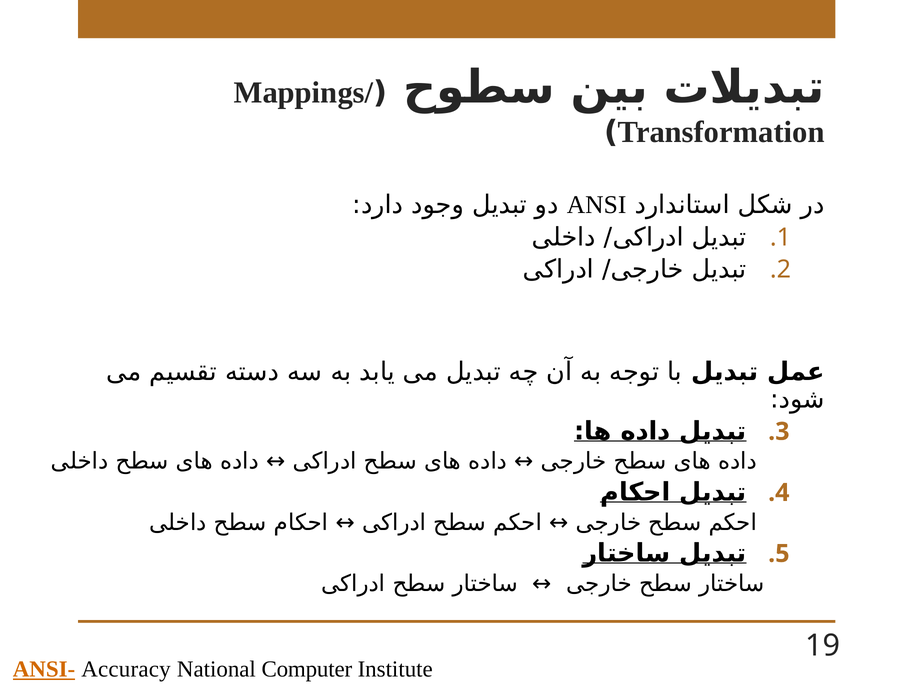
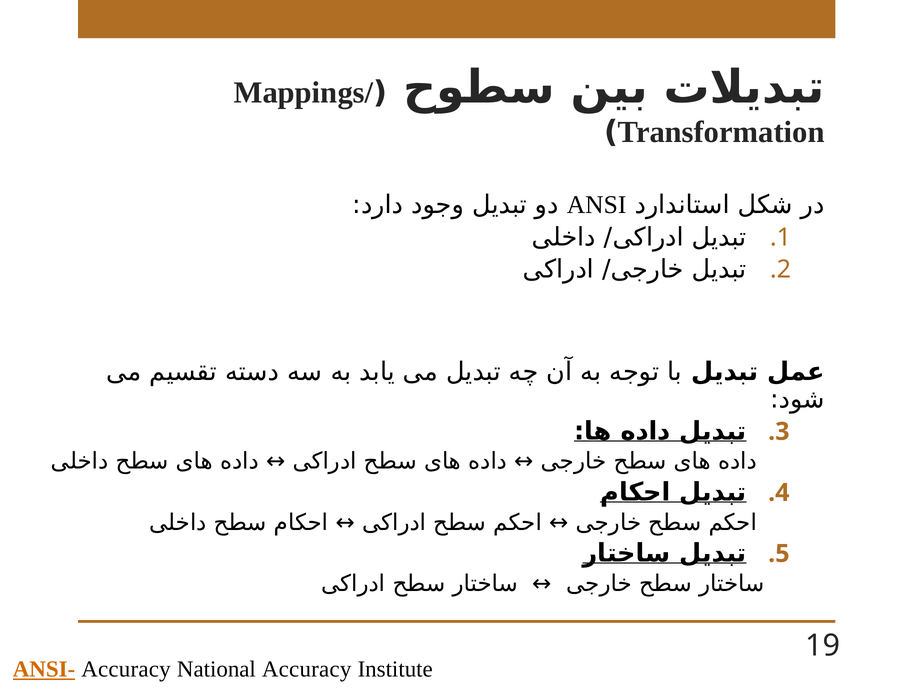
National Computer: Computer -> Accuracy (307, 669)
